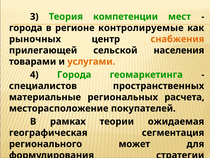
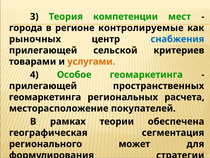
снабжения colour: orange -> blue (177, 39)
населения: населения -> критериев (179, 50)
4 Города: Города -> Особое (74, 74)
специалистов: специалистов -> прилегающей (43, 86)
материальные: материальные -> геомаркетинга (45, 97)
ожидаемая: ожидаемая -> обеспечена (176, 121)
